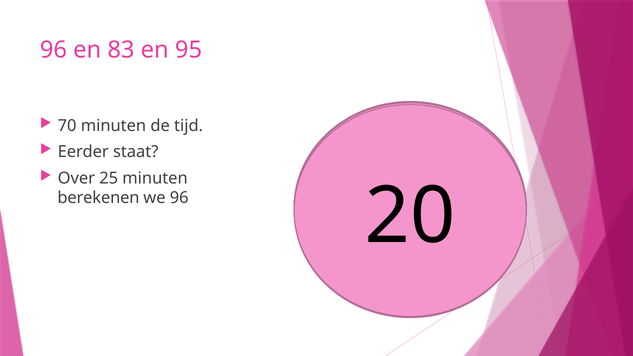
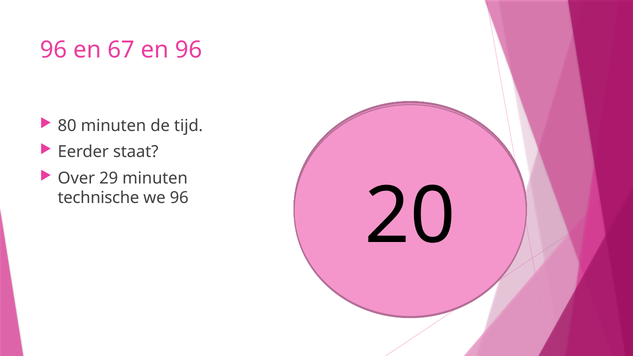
83: 83 -> 67 (121, 50)
en 95: 95 -> 96 (189, 50)
70: 70 -> 80 (67, 126)
25: 25 -> 29 (109, 178)
berekenen: berekenen -> technische (98, 198)
